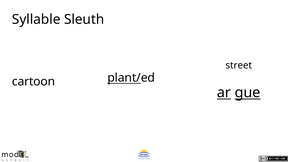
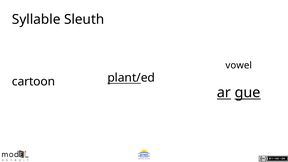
street: street -> vowel (239, 65)
